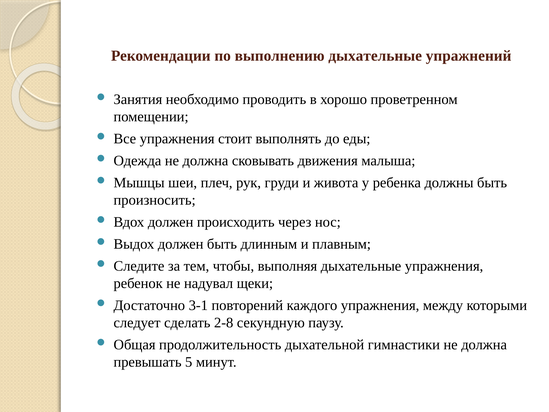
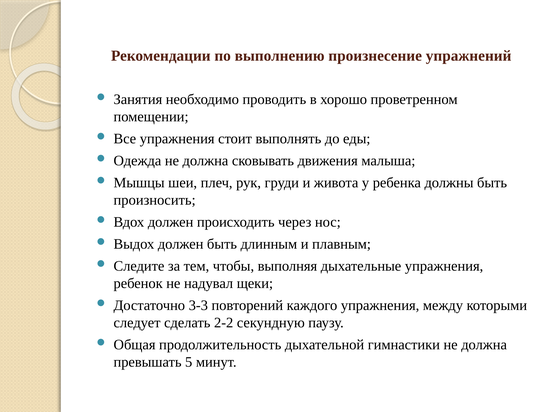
выполнению дыхательные: дыхательные -> произнесение (375, 56)
3-1: 3-1 -> 3-3 (198, 305)
2-8: 2-8 -> 2-2 (224, 323)
